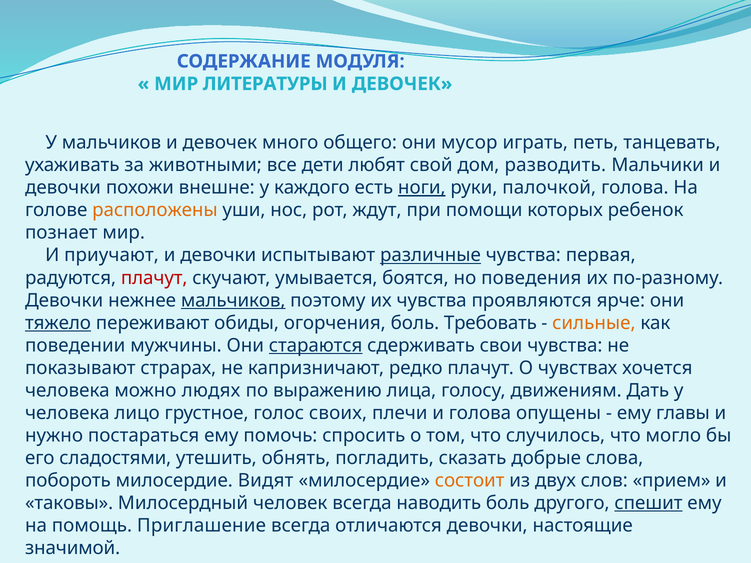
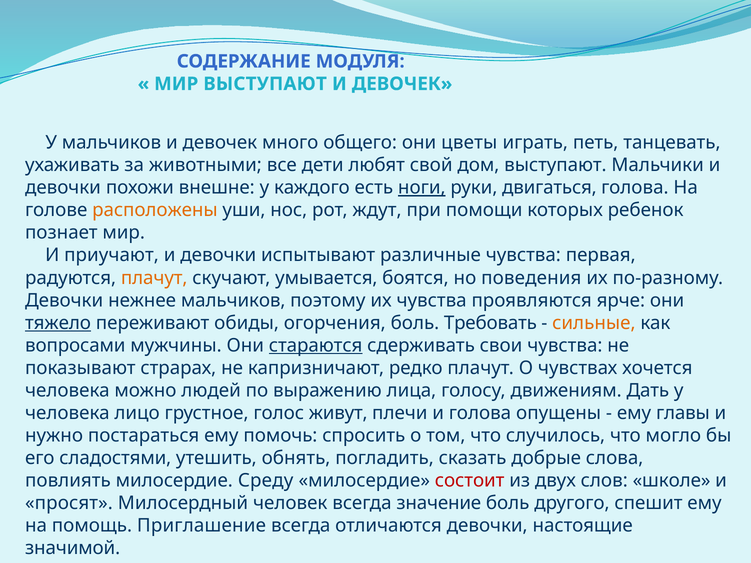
МИР ЛИТЕРАТУРЫ: ЛИТЕРАТУРЫ -> ВЫСТУПАЮТ (265, 84)
мусор: мусор -> цветы (469, 143)
дом разводить: разводить -> выступают (555, 165)
палочкой: палочкой -> двигаться (549, 188)
различные underline: present -> none (430, 255)
плачут colour: red -> orange (154, 278)
мальчиков underline: present -> none (233, 300)
поведении: поведении -> вопросами (75, 346)
людях: людях -> людей (211, 391)
своих: своих -> живут (338, 413)
побороть: побороть -> повлиять (68, 481)
Видят: Видят -> Среду (266, 481)
состоит colour: orange -> red (470, 481)
прием: прием -> школе (672, 481)
таковы: таковы -> просят (69, 503)
наводить: наводить -> значение (439, 503)
спешит underline: present -> none (649, 503)
